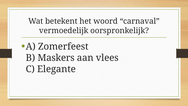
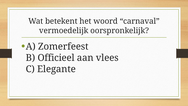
Maskers: Maskers -> Officieel (56, 58)
